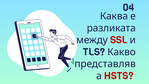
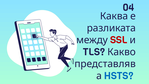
HSTS colour: red -> blue (119, 76)
